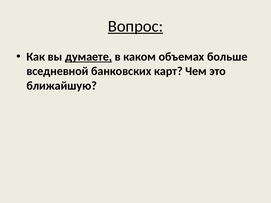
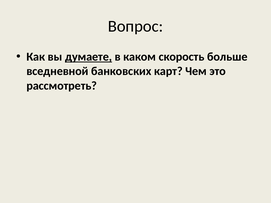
Вопрос underline: present -> none (135, 26)
объемах: объемах -> скорость (181, 57)
ближайшую: ближайшую -> рассмотреть (62, 86)
